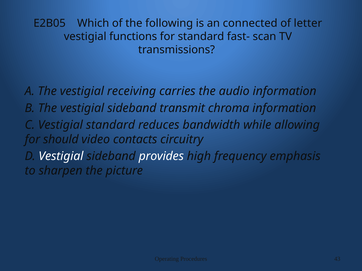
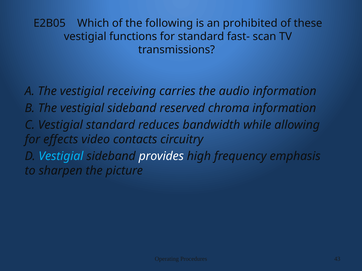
connected: connected -> prohibited (250, 23)
letter: letter -> these (308, 23)
transmit: transmit -> reserved (182, 108)
should: should -> effects (61, 140)
Vestigial colour: white -> light blue (61, 156)
